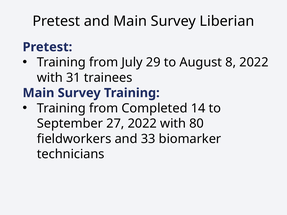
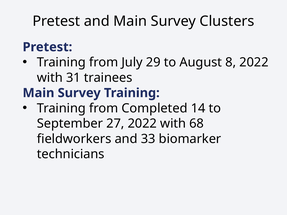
Liberian: Liberian -> Clusters (227, 21)
80: 80 -> 68 (197, 124)
